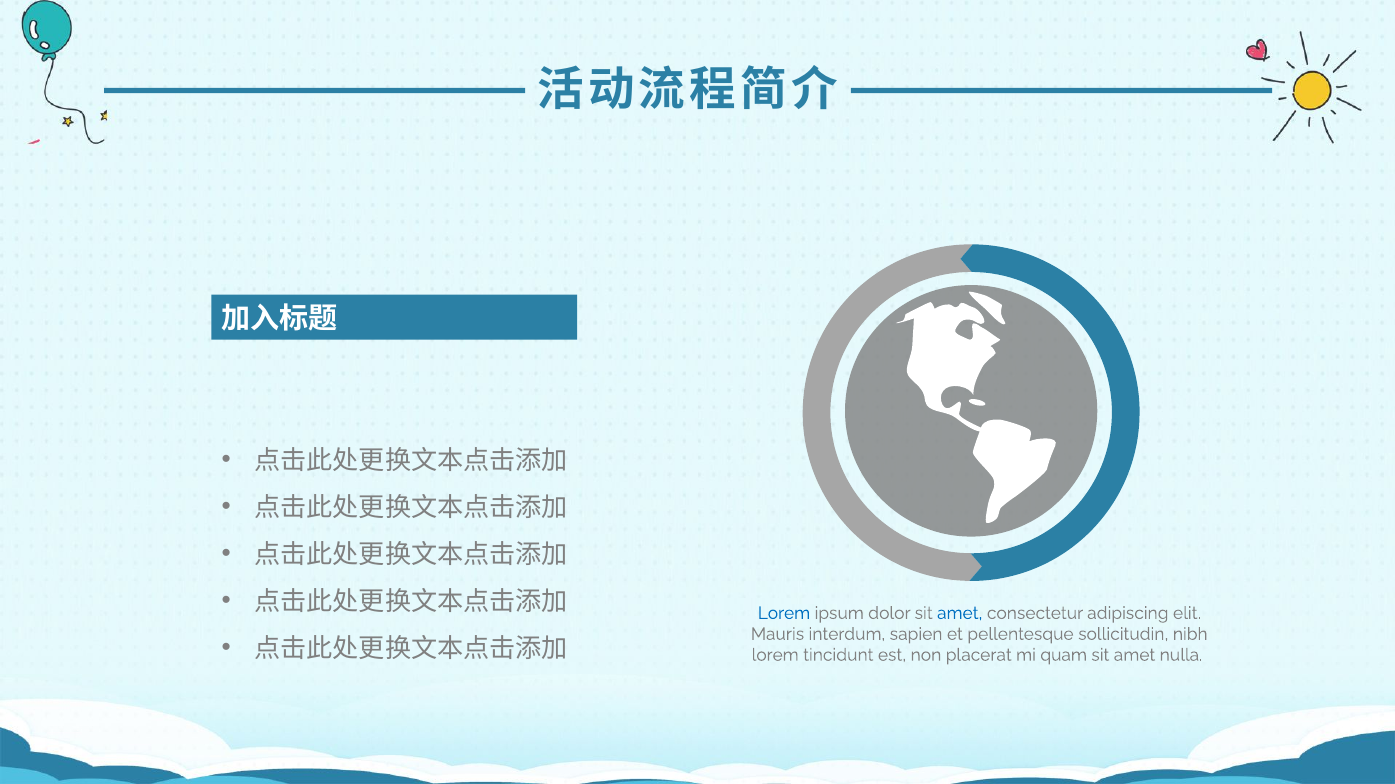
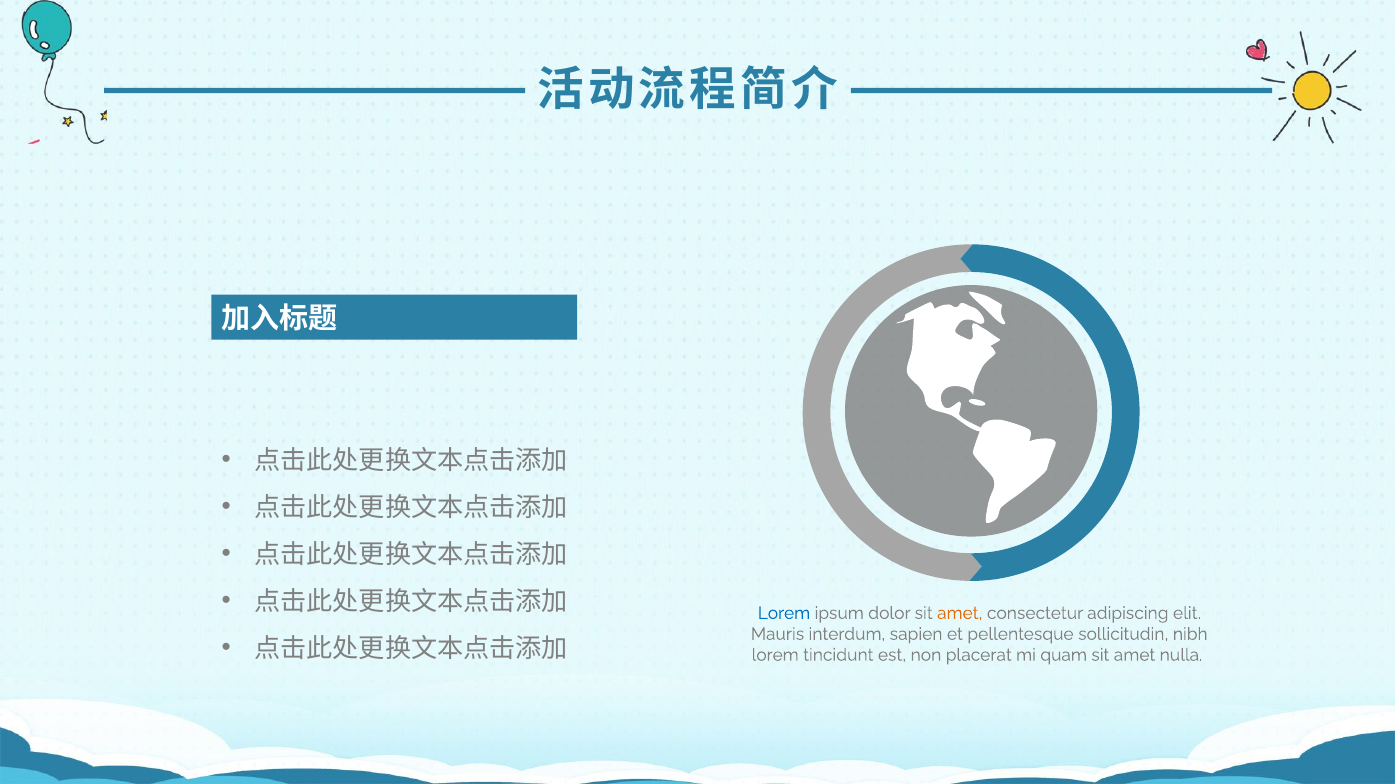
amet colour: blue -> orange (960, 614)
